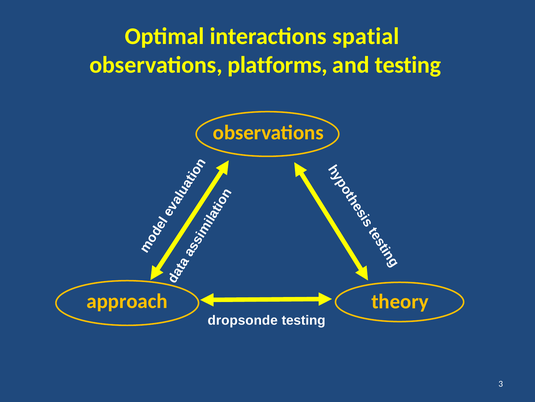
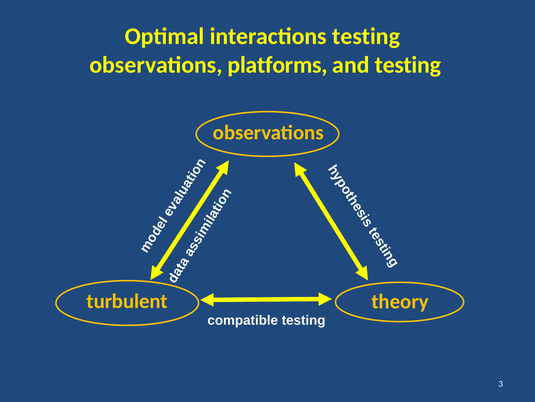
interactions spatial: spatial -> testing (366, 36)
approach: approach -> turbulent (127, 301)
dropsonde: dropsonde -> compatible (243, 320)
